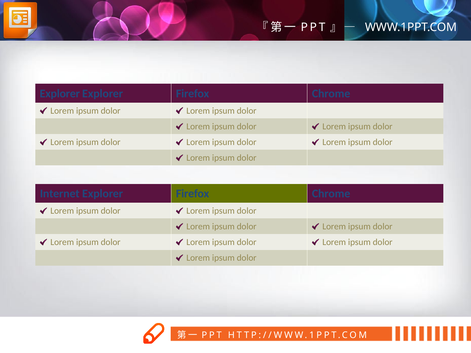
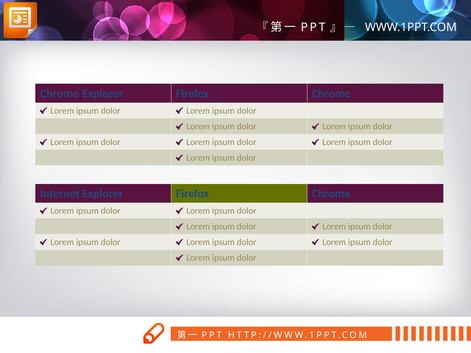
Explorer: Explorer -> Chrome (60, 94)
